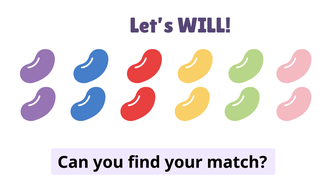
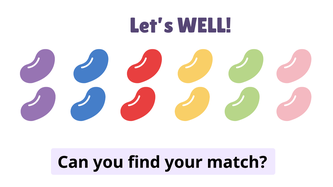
WILL: WILL -> WELL (204, 26)
